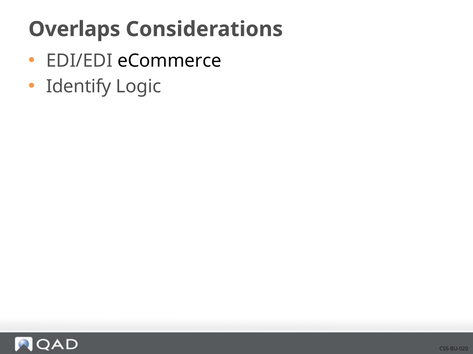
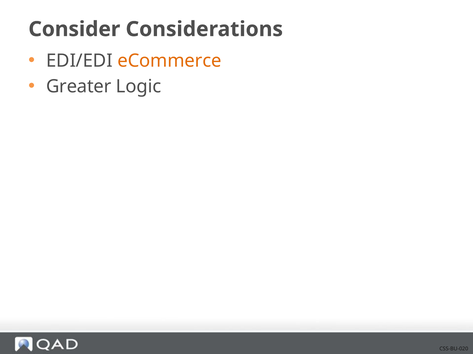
Overlaps: Overlaps -> Consider (74, 29)
eCommerce colour: black -> orange (169, 61)
Identify: Identify -> Greater (79, 87)
